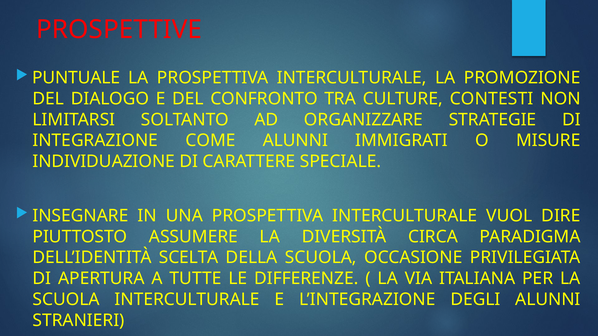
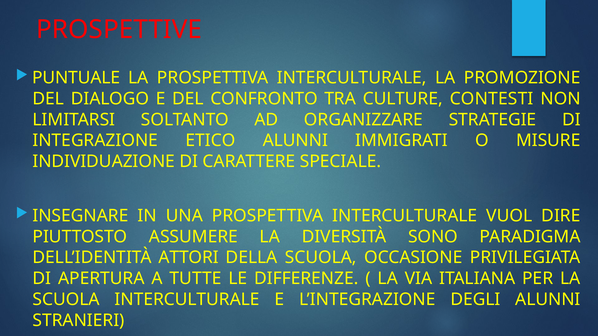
COME: COME -> ETICO (210, 141)
CIRCA: CIRCA -> SONO (433, 237)
SCELTA: SCELTA -> ATTORI (189, 258)
